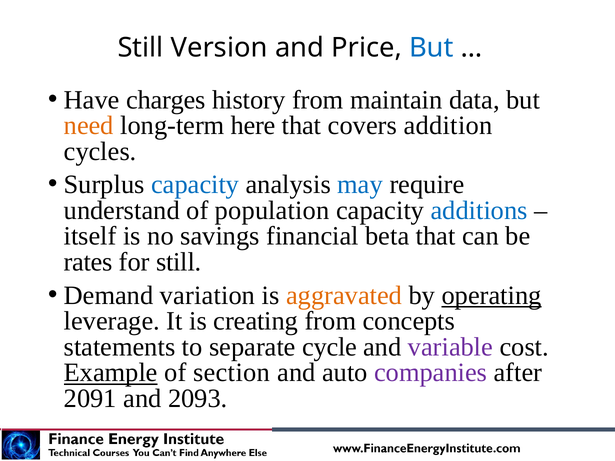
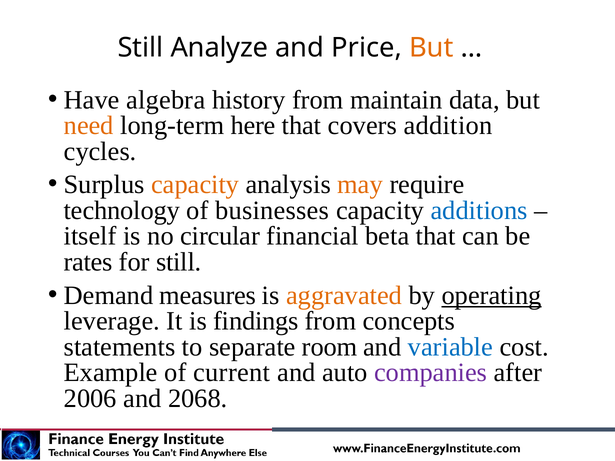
Version: Version -> Analyze (219, 48)
But colour: blue -> orange (431, 48)
charges: charges -> algebra (166, 100)
capacity colour: blue -> orange (195, 185)
may colour: blue -> orange (360, 185)
understand: understand -> technology (122, 211)
population: population -> businesses (272, 211)
savings: savings -> circular (220, 236)
variation: variation -> measures (208, 296)
creating: creating -> findings (256, 321)
cycle: cycle -> room (330, 347)
variable colour: purple -> blue (450, 347)
Example underline: present -> none (111, 373)
section: section -> current (232, 373)
2091: 2091 -> 2006 (90, 399)
2093: 2093 -> 2068 (198, 399)
